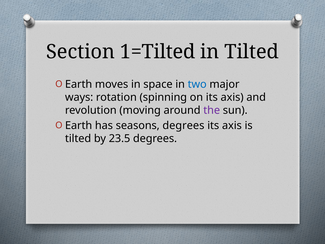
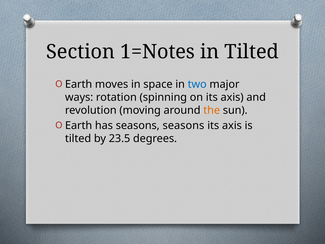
1=Tilted: 1=Tilted -> 1=Notes (158, 52)
the colour: purple -> orange (212, 110)
seasons degrees: degrees -> seasons (183, 125)
